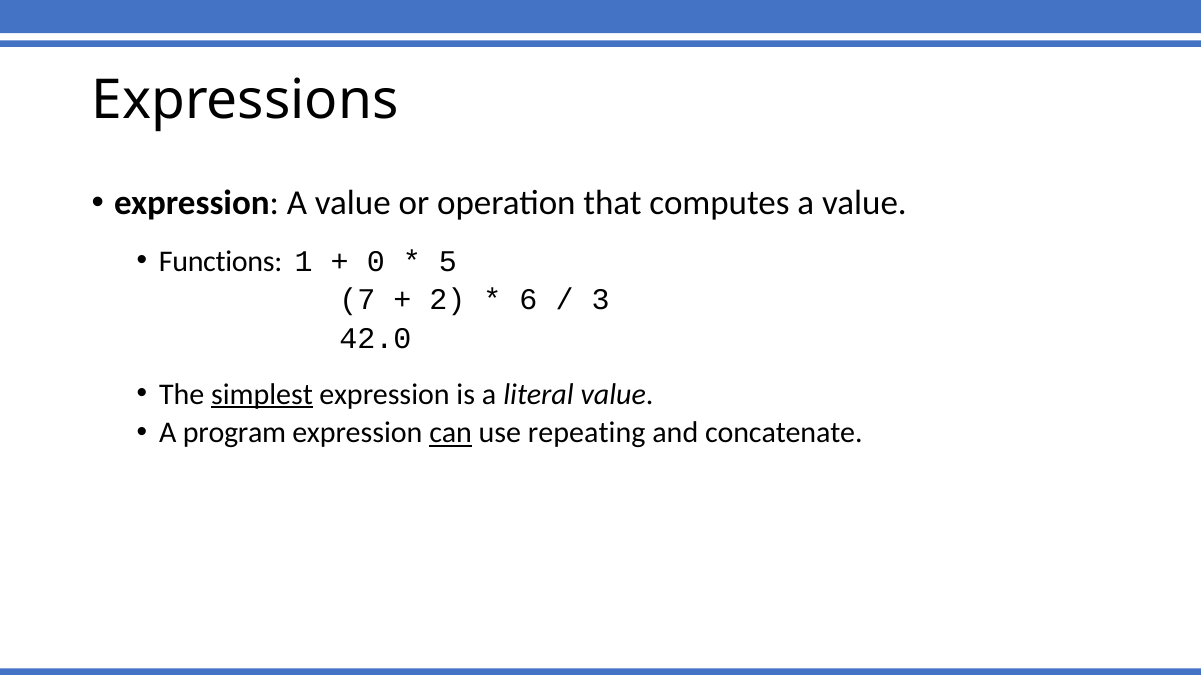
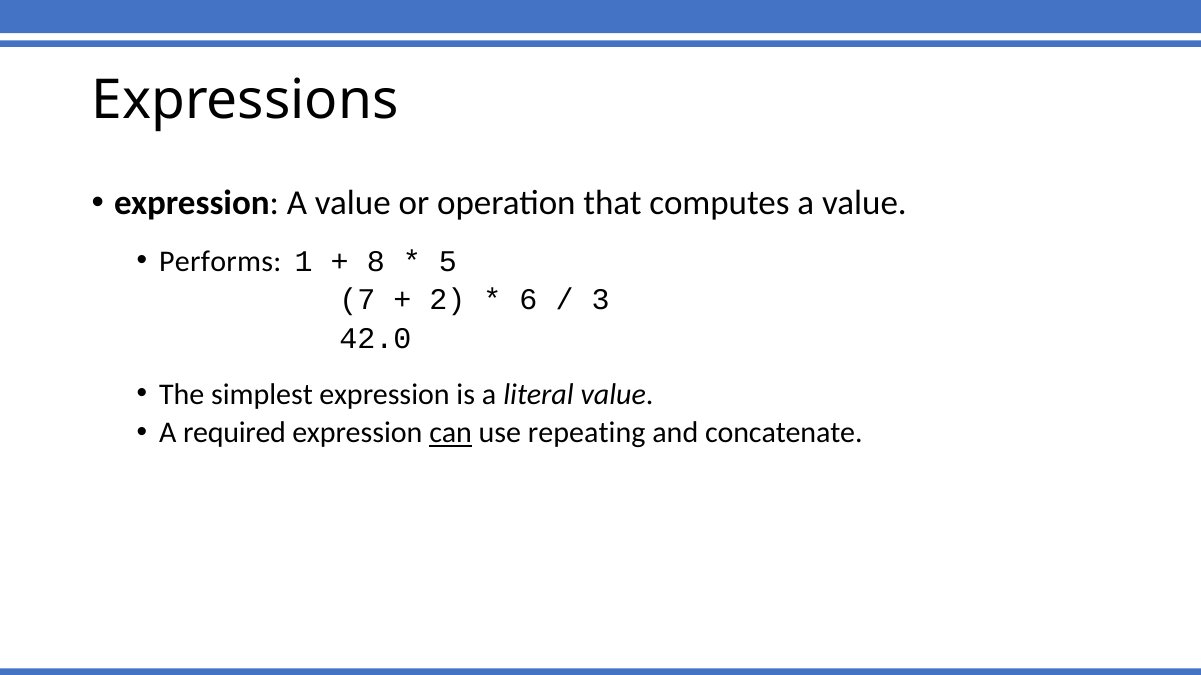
Functions: Functions -> Performs (220, 261)
0: 0 -> 8 (376, 261)
simplest underline: present -> none (262, 394)
program: program -> required (234, 433)
